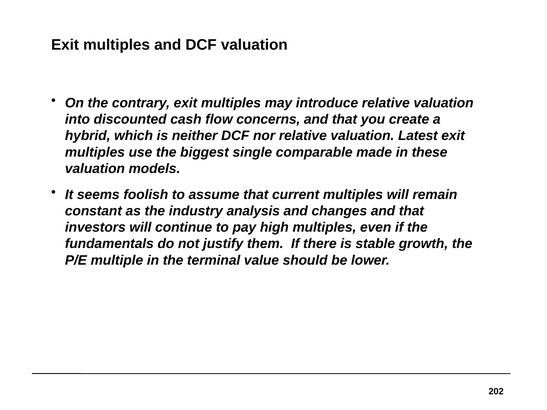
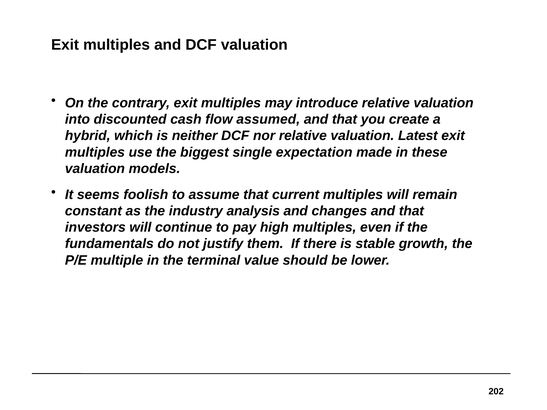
concerns: concerns -> assumed (268, 119)
comparable: comparable -> expectation (314, 152)
